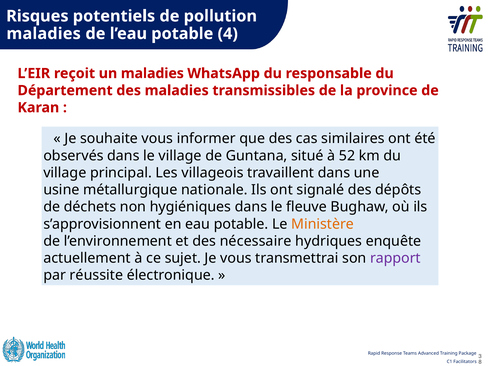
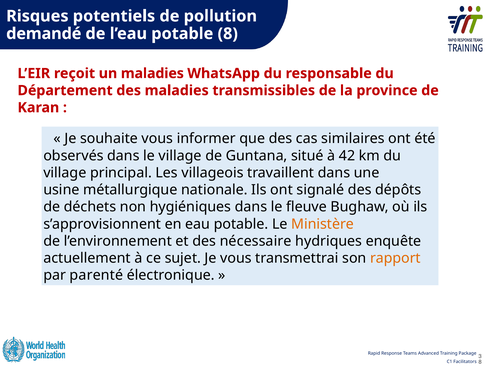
maladies: maladies -> demandé (44, 34)
potable 4: 4 -> 8 (228, 34)
52: 52 -> 42 (347, 156)
rapport colour: purple -> orange (395, 258)
réussite: réussite -> parenté (96, 275)
